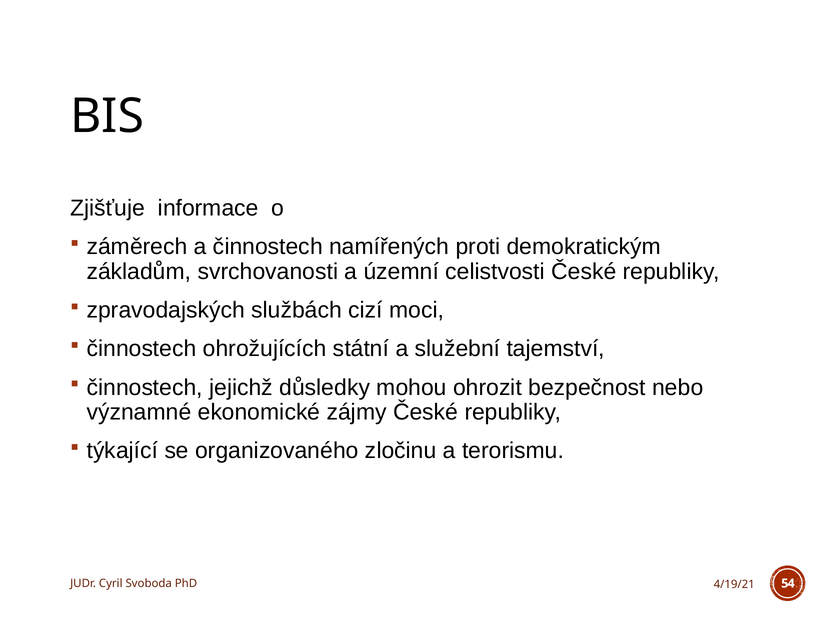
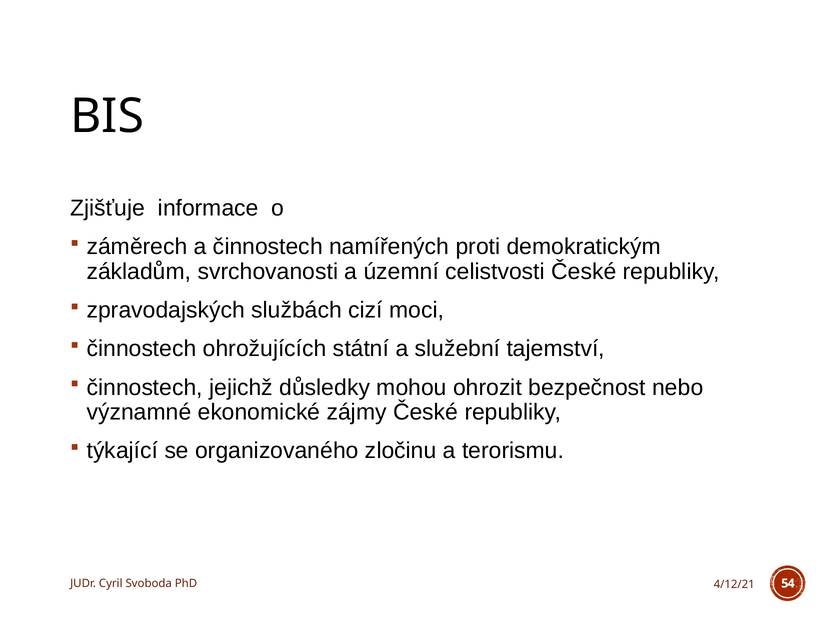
4/19/21: 4/19/21 -> 4/12/21 (734, 584)
